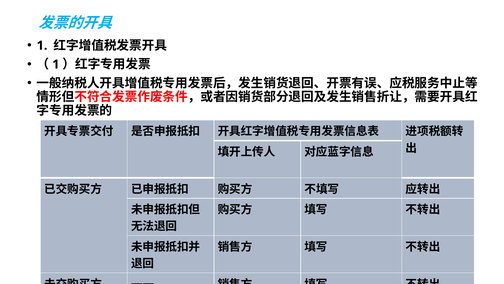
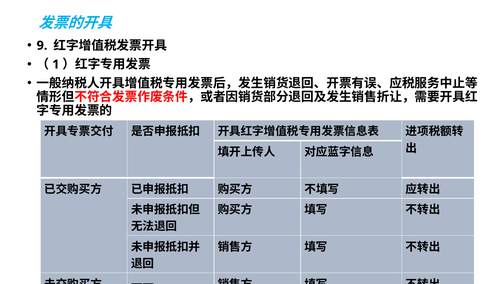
1: 1 -> 9 (42, 45)
